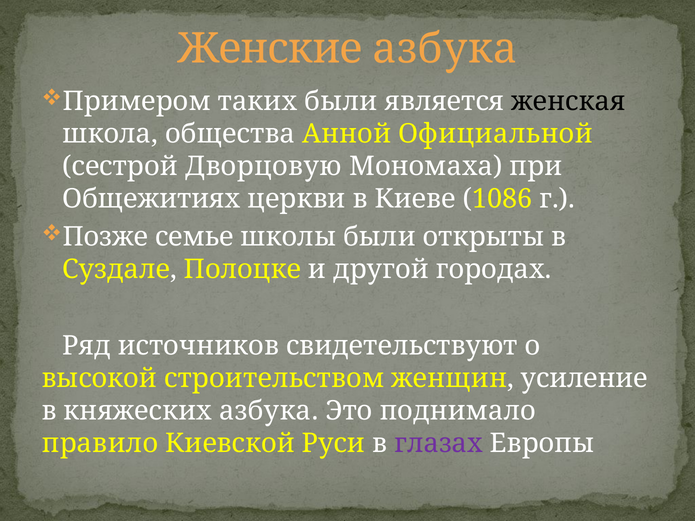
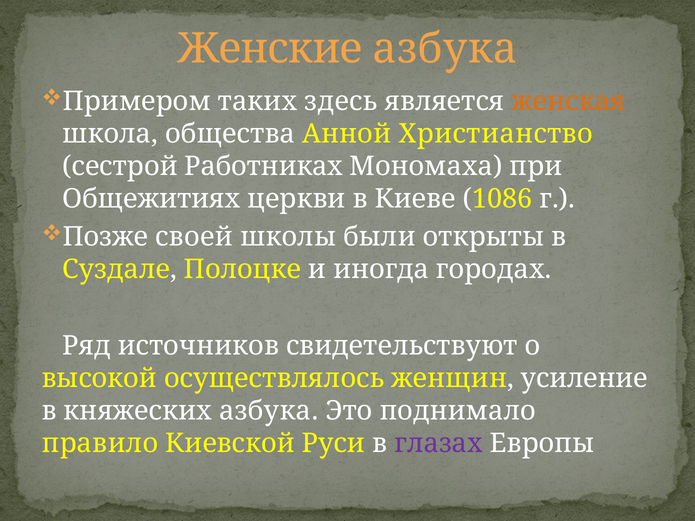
таких были: были -> здесь (341, 102)
женская colour: black -> orange (568, 102)
Официальной: Официальной -> Христианство (496, 134)
Дворцовую: Дворцовую -> Работниках (264, 166)
семье: семье -> своей (194, 237)
другой: другой -> иногда (381, 270)
строительством: строительством -> осуществлялось (274, 379)
